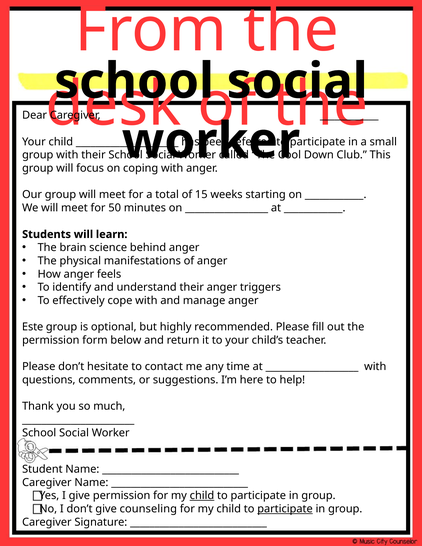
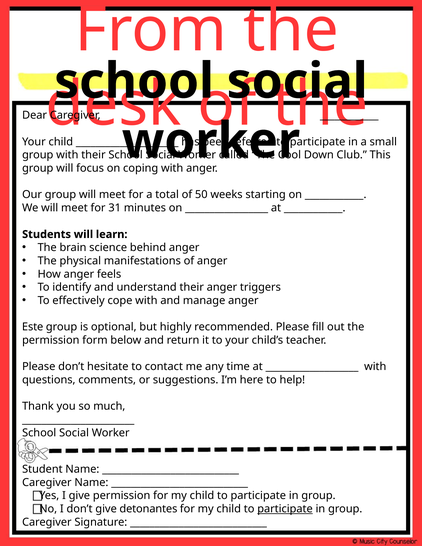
15: 15 -> 50 (201, 195)
50: 50 -> 31 (115, 208)
child underline: present -> none (202, 496)
counseling: counseling -> detonantes (148, 509)
